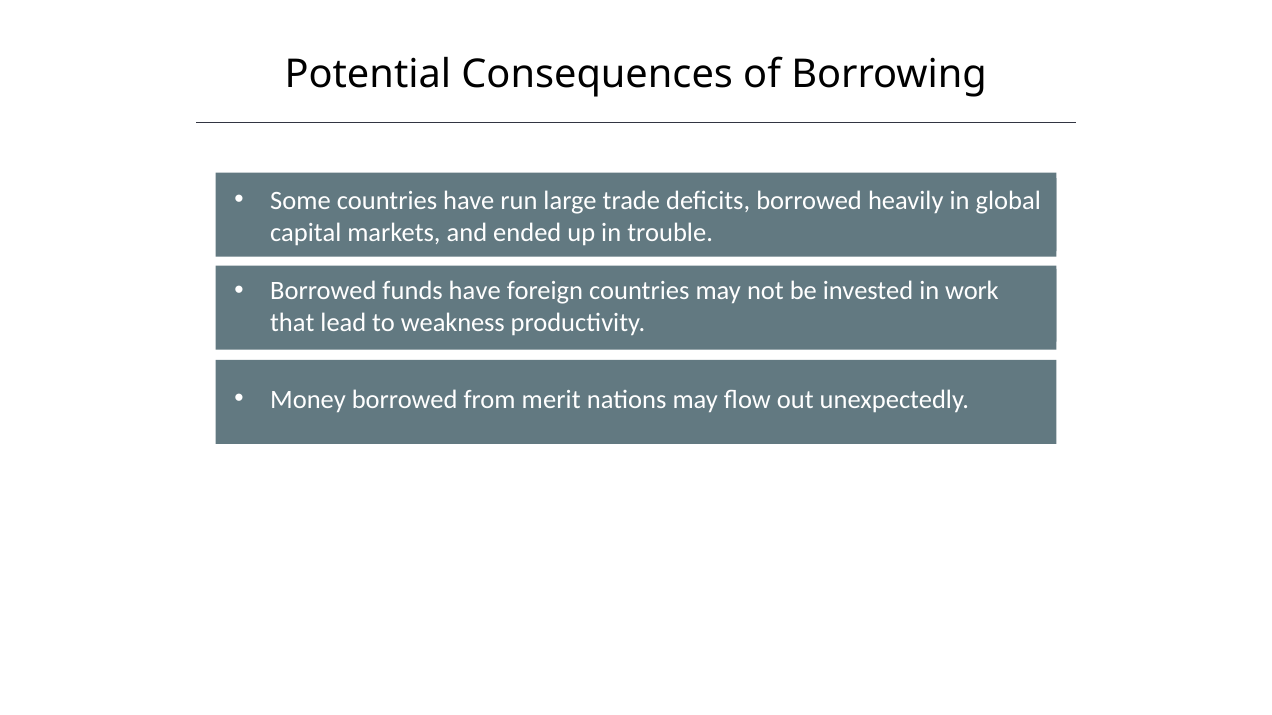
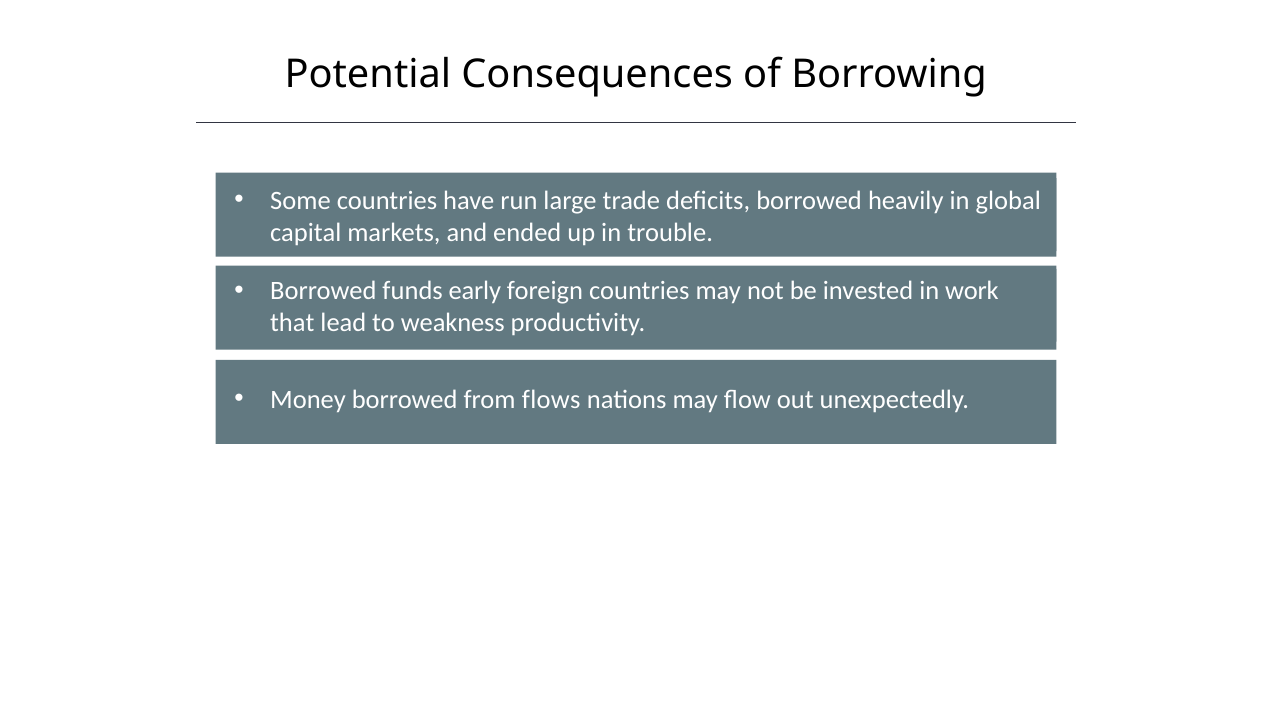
funds have: have -> early (475, 291)
merit: merit -> flows (551, 400)
